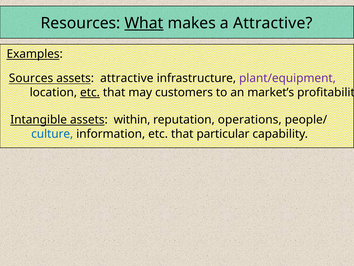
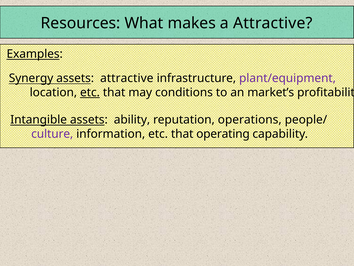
What underline: present -> none (144, 23)
Sources: Sources -> Synergy (31, 78)
customers: customers -> conditions (184, 92)
within: within -> ability (132, 120)
culture colour: blue -> purple (52, 134)
particular: particular -> operating (223, 134)
